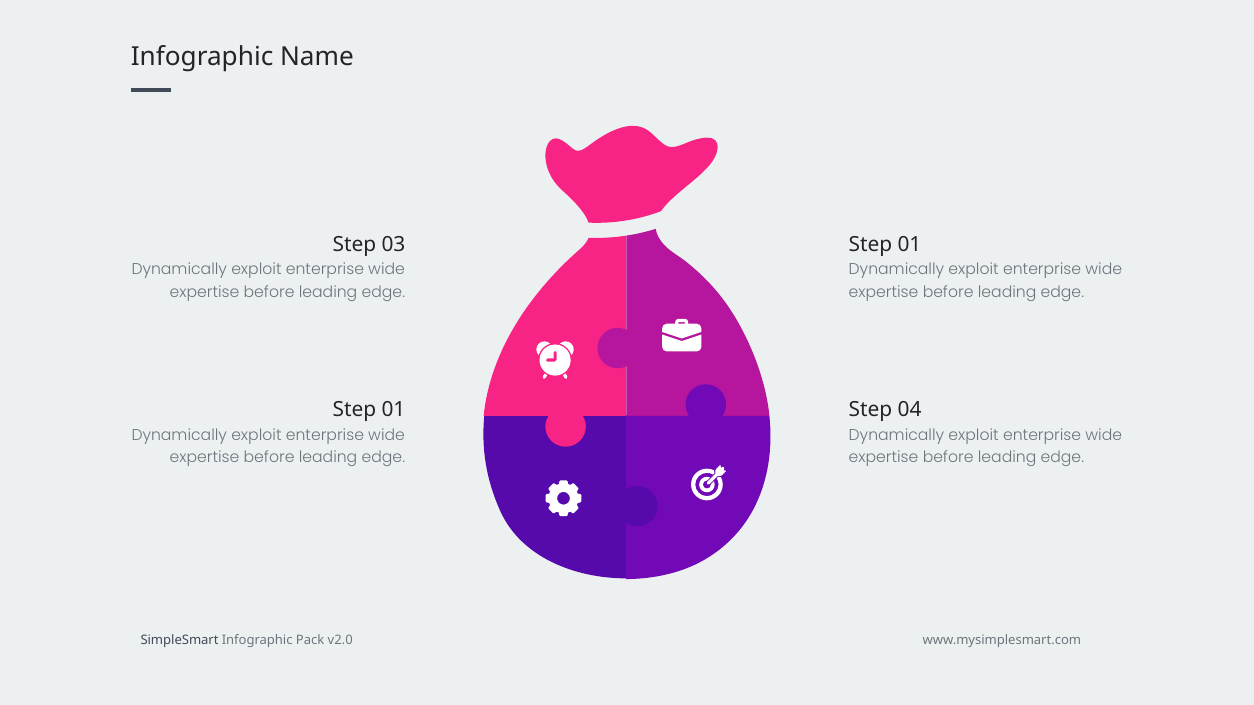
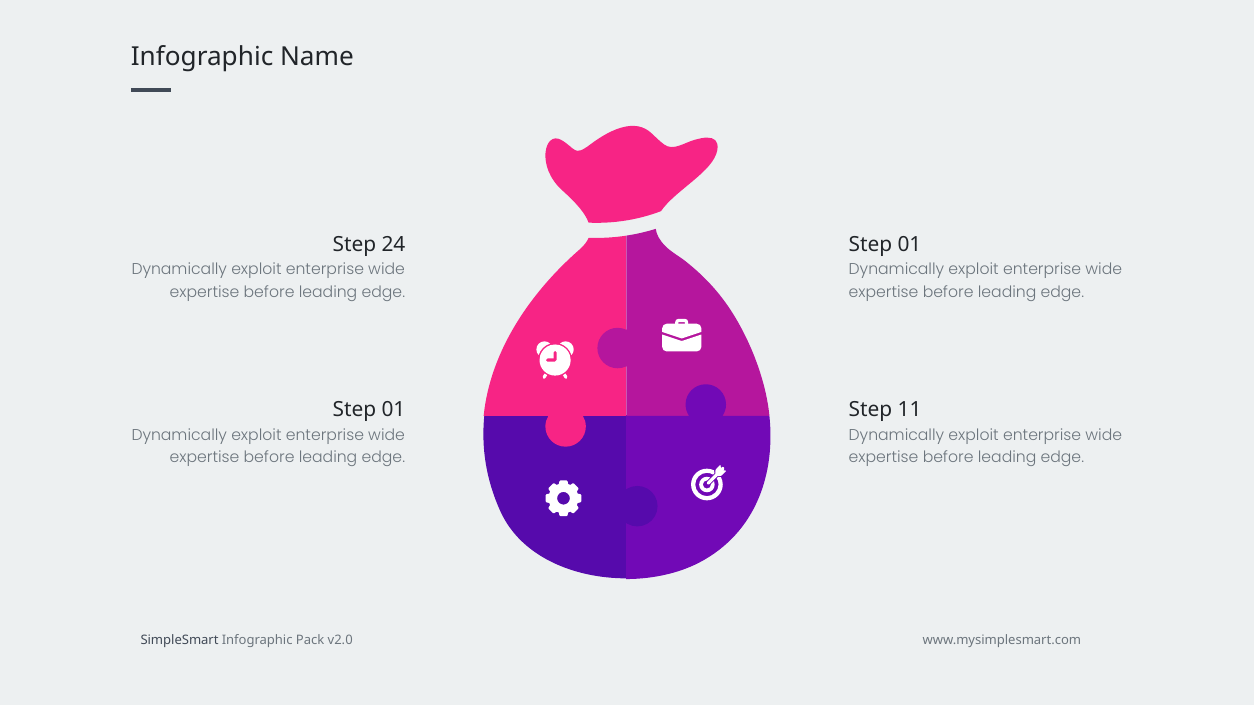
03: 03 -> 24 (393, 244)
04: 04 -> 11 (910, 410)
